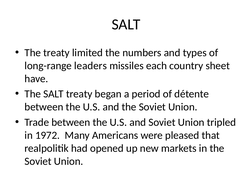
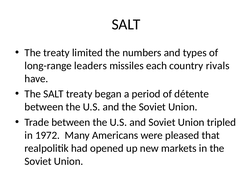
sheet: sheet -> rivals (218, 66)
